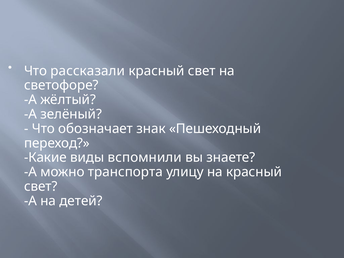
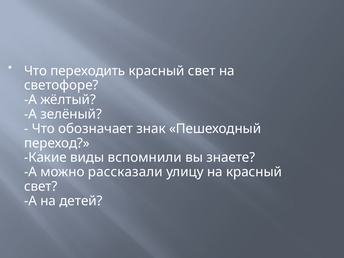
рассказали: рассказали -> переходить (88, 71)
транспорта: транспорта -> рассказали (125, 172)
